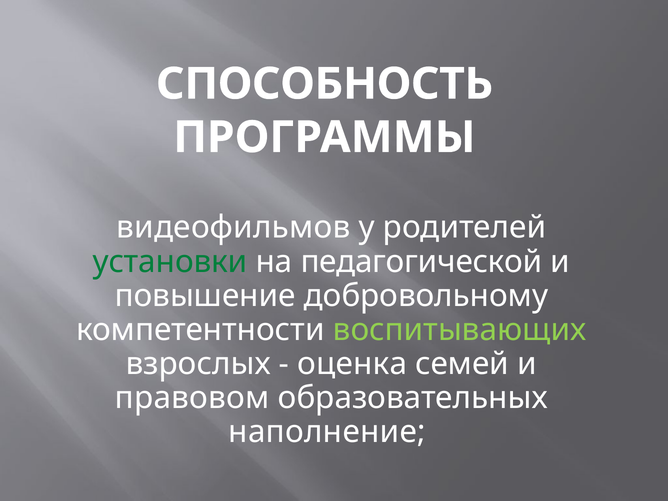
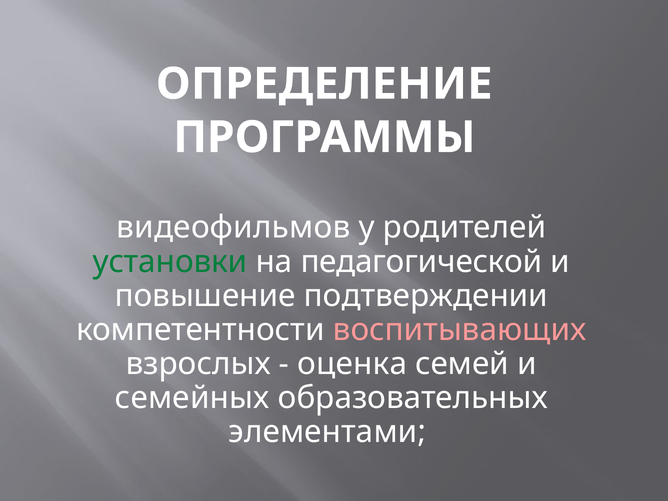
СПОСОБНОСТЬ: СПОСОБНОСТЬ -> ОПРЕДЕЛЕНИЕ (324, 84)
добровольному: добровольному -> подтверждении (426, 296)
воспитывающих colour: light green -> pink (460, 330)
правовом: правовом -> семейных (192, 398)
наполнение: наполнение -> элементами (327, 432)
